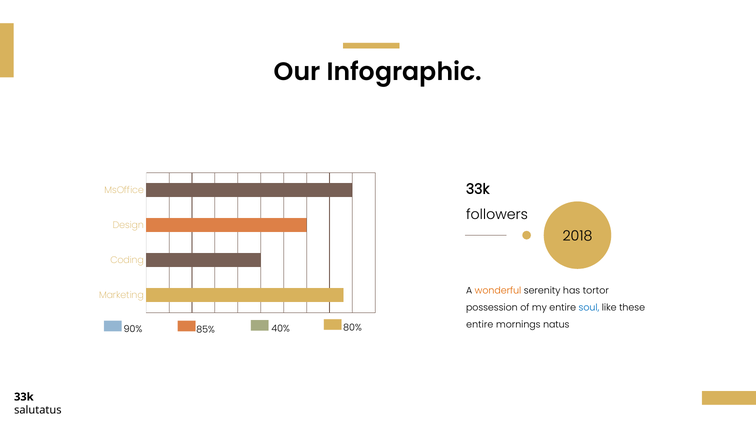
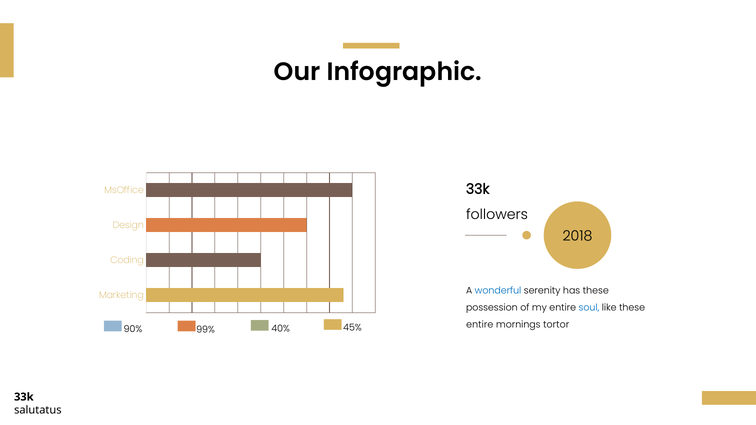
wonderful colour: orange -> blue (498, 291)
has tortor: tortor -> these (596, 291)
natus: natus -> tortor (556, 325)
85%: 85% -> 99% (206, 330)
80%: 80% -> 45% (352, 328)
